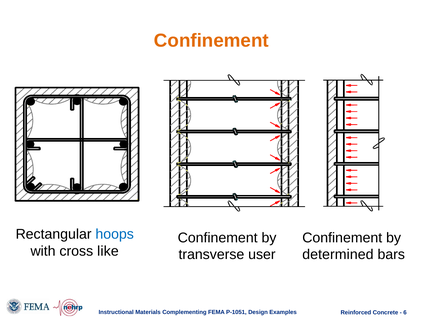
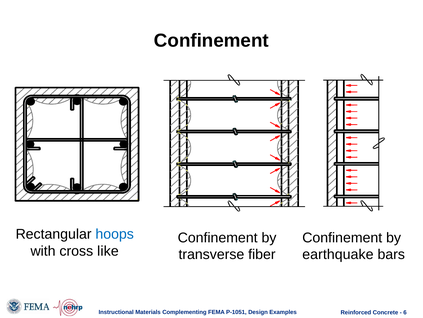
Confinement colour: orange -> black (211, 40)
user: user -> fiber (262, 254)
determined: determined -> earthquake (338, 254)
